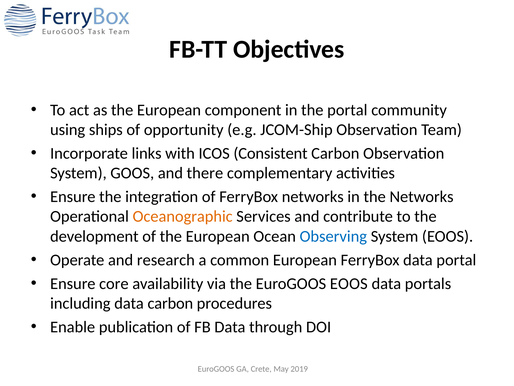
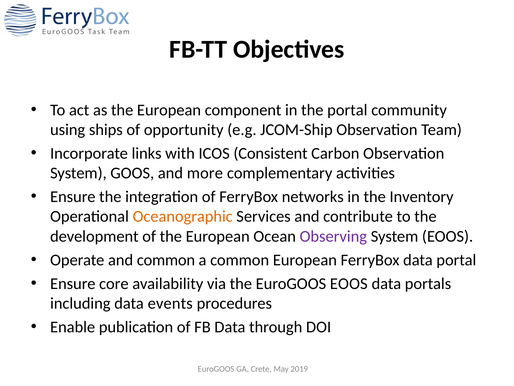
there: there -> more (205, 173)
the Networks: Networks -> Inventory (422, 197)
Observing colour: blue -> purple (333, 236)
and research: research -> common (166, 260)
data carbon: carbon -> events (170, 303)
